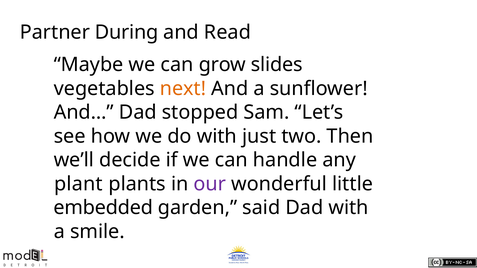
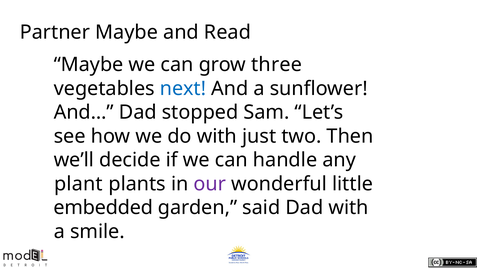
Partner During: During -> Maybe (127, 32)
slides: slides -> three (277, 65)
next colour: orange -> blue (183, 89)
